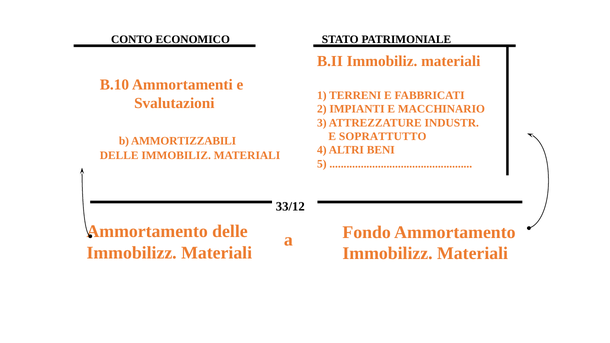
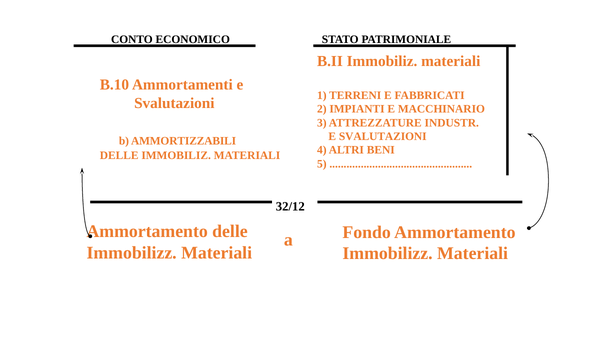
SOPRATTUTTO: SOPRATTUTTO -> SVALUTAZIONI (383, 137)
33/12: 33/12 -> 32/12 (290, 207)
